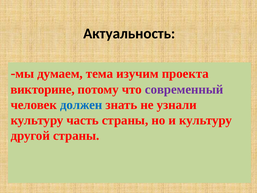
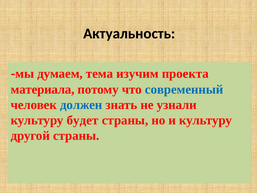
викторине: викторине -> материала (43, 89)
современный colour: purple -> blue (184, 89)
часть: часть -> будет (83, 120)
